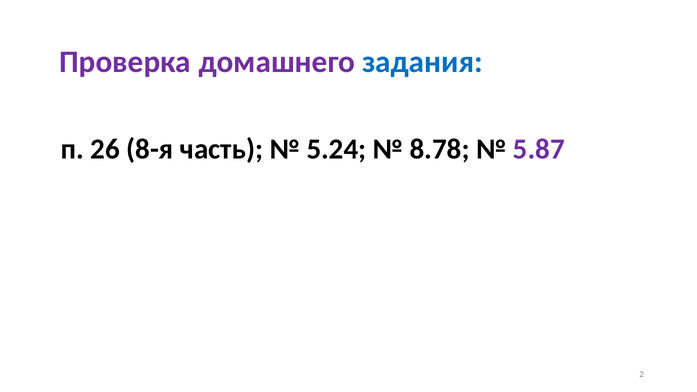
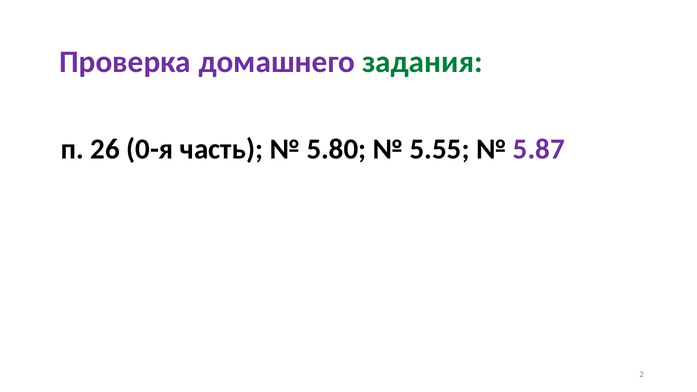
задания colour: blue -> green (422, 62)
8-я: 8-я -> 0-я (150, 149)
5.24: 5.24 -> 5.80 (336, 149)
8.78: 8.78 -> 5.55 (440, 149)
